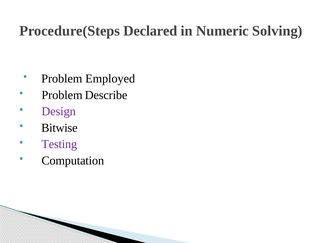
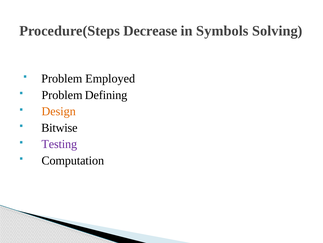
Declared: Declared -> Decrease (150, 31)
Numeric: Numeric -> Symbols (222, 31)
Describe: Describe -> Defining (106, 95)
Design colour: purple -> orange (59, 111)
